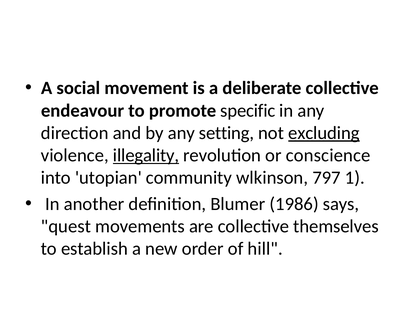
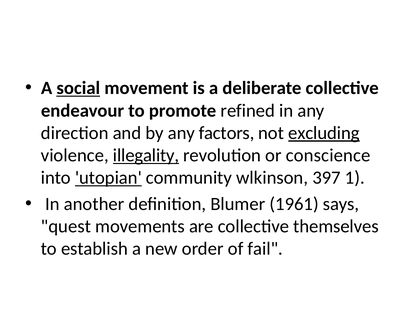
social underline: none -> present (78, 88)
specific: specific -> refined (248, 111)
setting: setting -> factors (227, 133)
utopian underline: none -> present (108, 178)
797: 797 -> 397 (327, 178)
1986: 1986 -> 1961 (294, 204)
hill: hill -> fail (265, 249)
